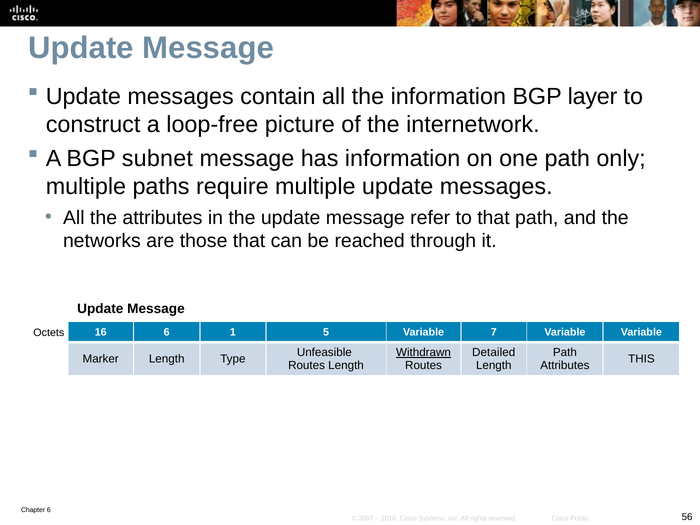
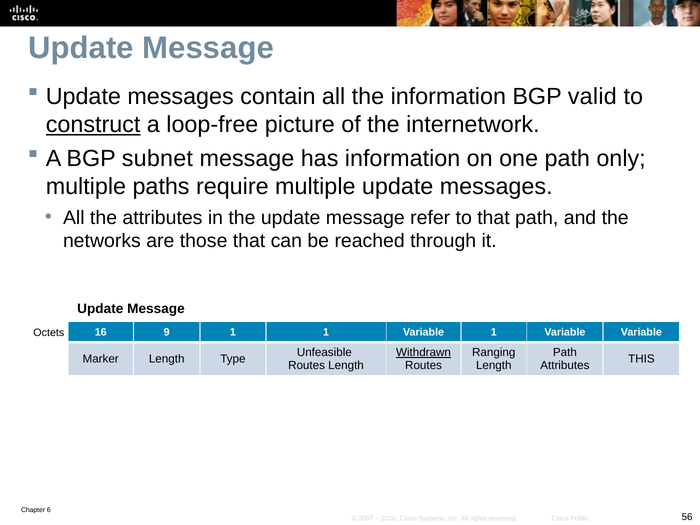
layer: layer -> valid (592, 97)
construct underline: none -> present (93, 125)
16 6: 6 -> 9 (167, 332)
1 5: 5 -> 1 (326, 332)
Variable 7: 7 -> 1 (494, 332)
Detailed: Detailed -> Ranging (494, 353)
